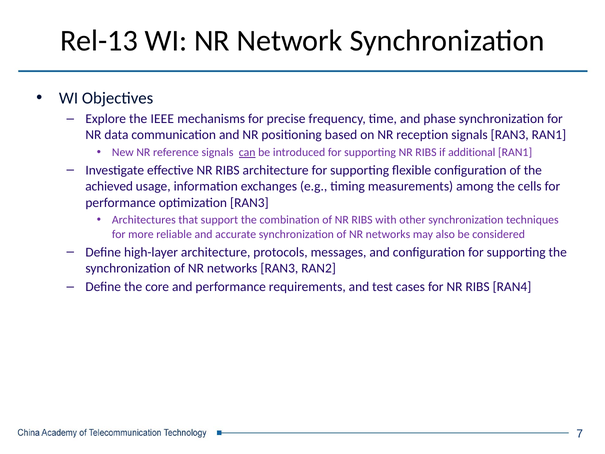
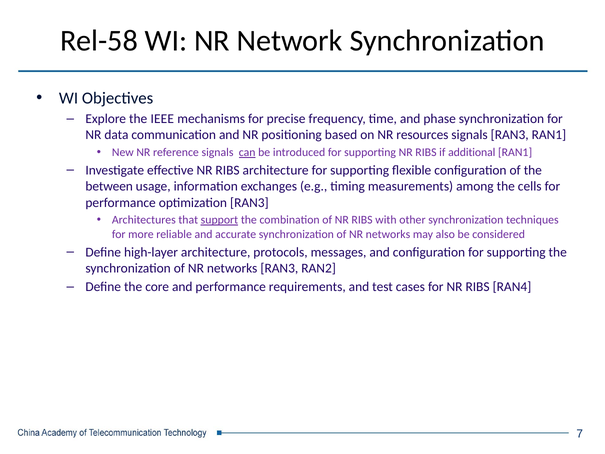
Rel-13: Rel-13 -> Rel-58 (99, 41)
reception: reception -> resources (422, 135)
achieved: achieved -> between (109, 186)
support underline: none -> present (219, 220)
